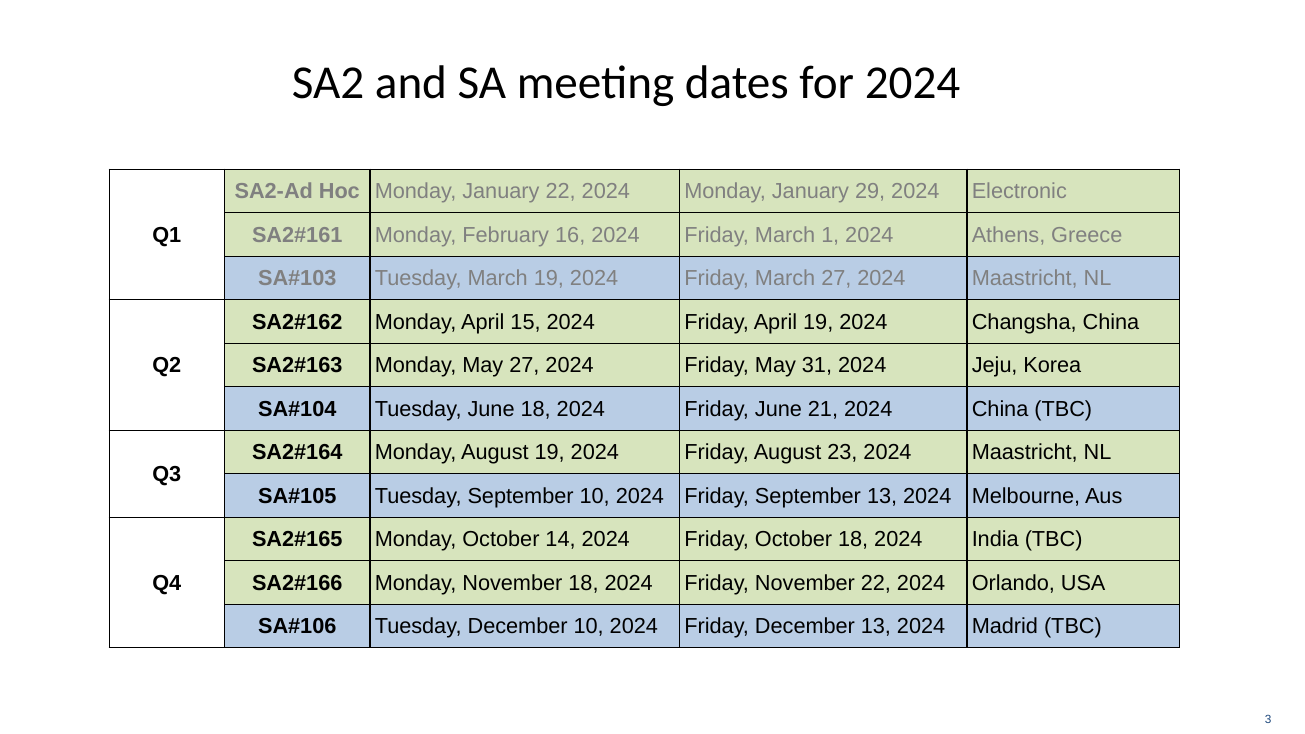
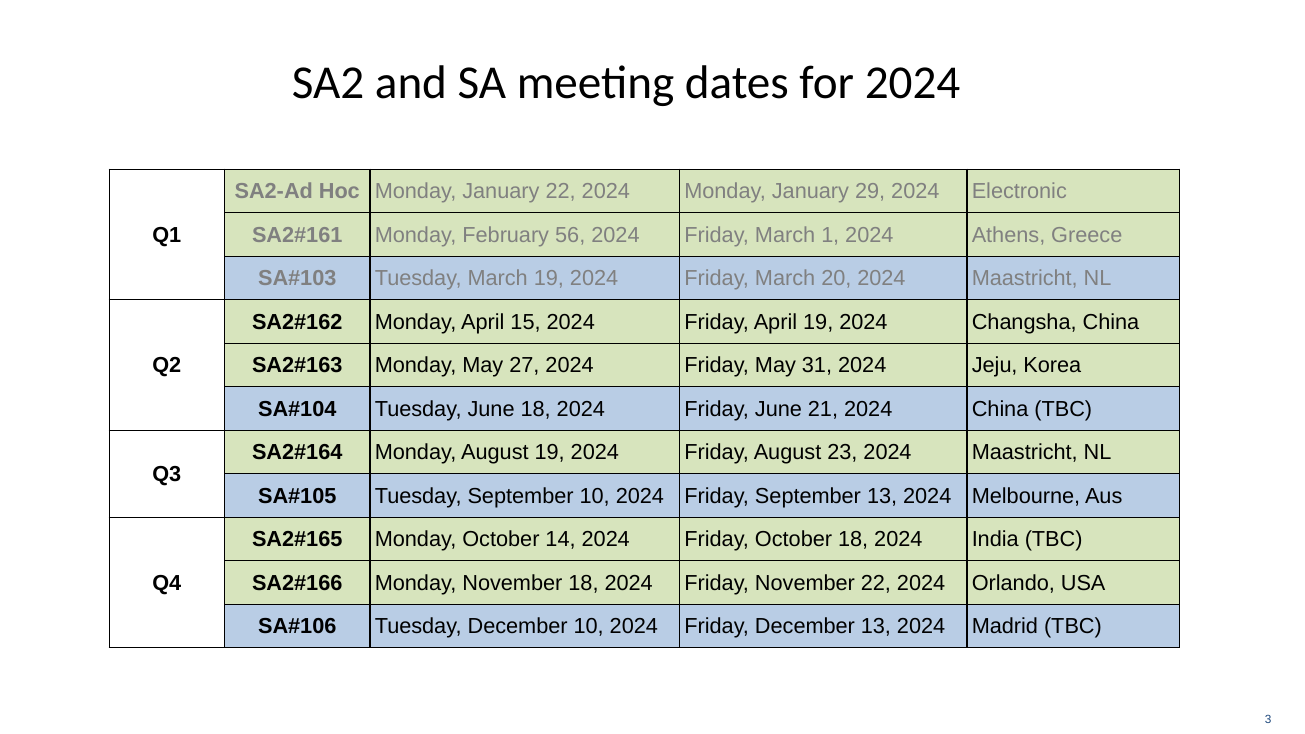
16: 16 -> 56 (570, 235)
March 27: 27 -> 20 (836, 278)
